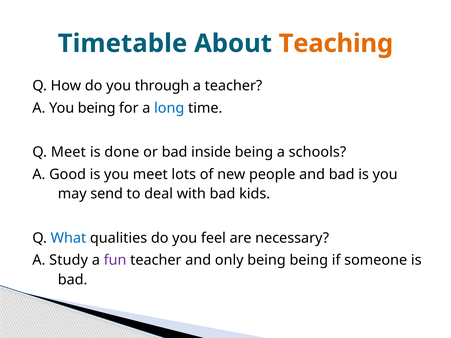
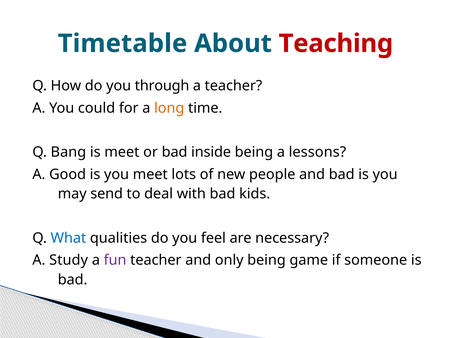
Teaching colour: orange -> red (336, 44)
You being: being -> could (97, 108)
long colour: blue -> orange (169, 108)
Q Meet: Meet -> Bang (68, 152)
is done: done -> meet (122, 152)
schools: schools -> lessons (317, 152)
being being: being -> game (309, 260)
